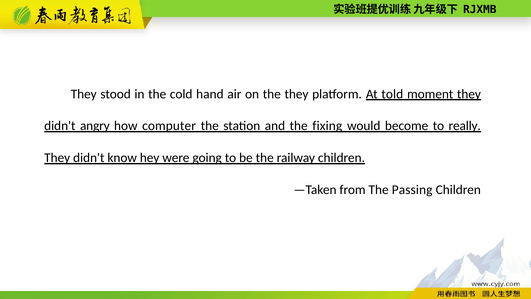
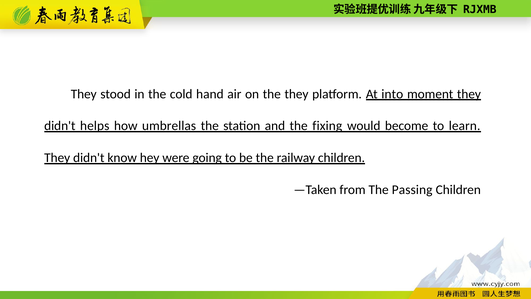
told: told -> into (392, 94)
angry: angry -> helps (95, 126)
computer: computer -> umbrellas (169, 126)
really: really -> learn (465, 126)
